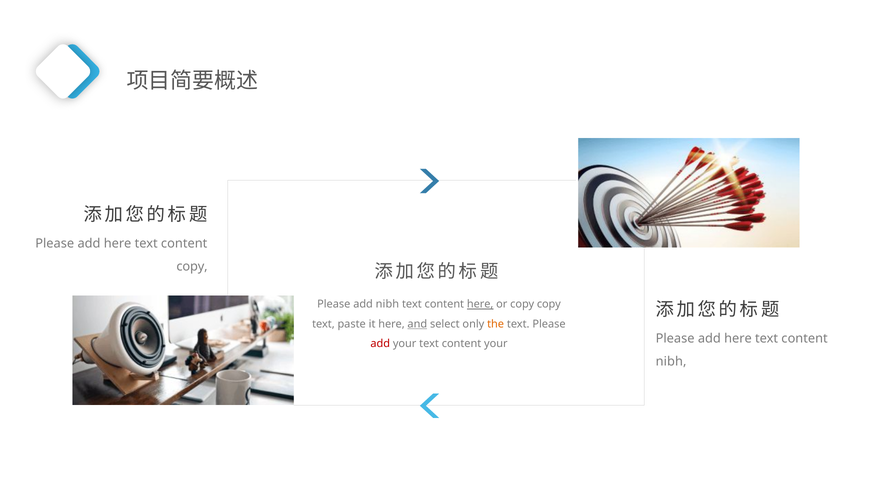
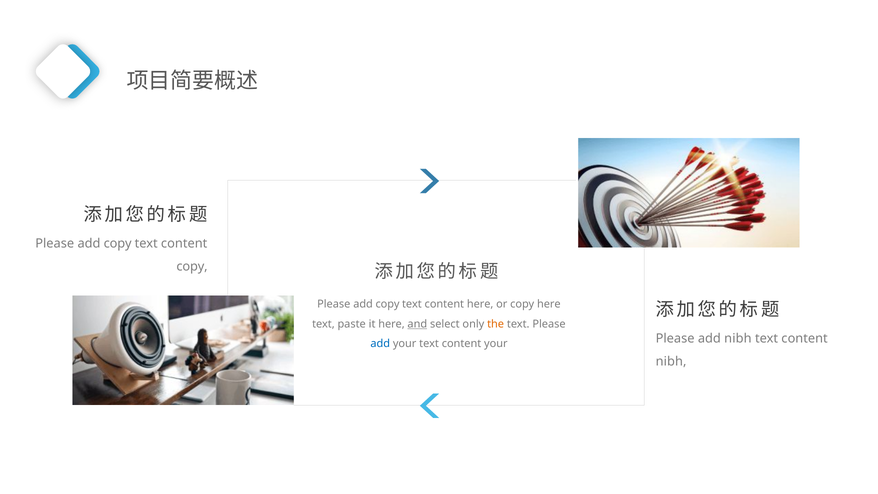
here: here -> copy (118, 244)
nibh: nibh -> copy (388, 304)
here underline: present -> none (480, 304)
copy copy: copy -> here (549, 304)
here: here -> nibh (738, 339)
add colour: red -> blue (380, 344)
